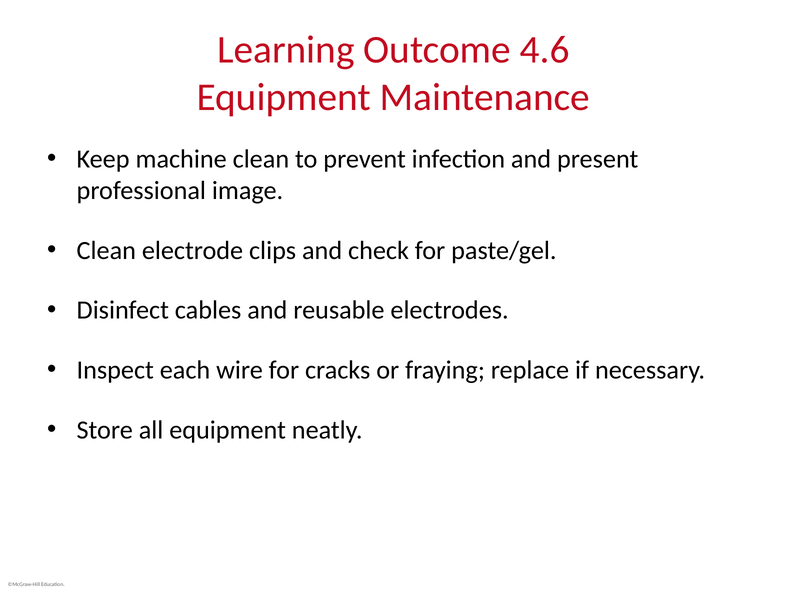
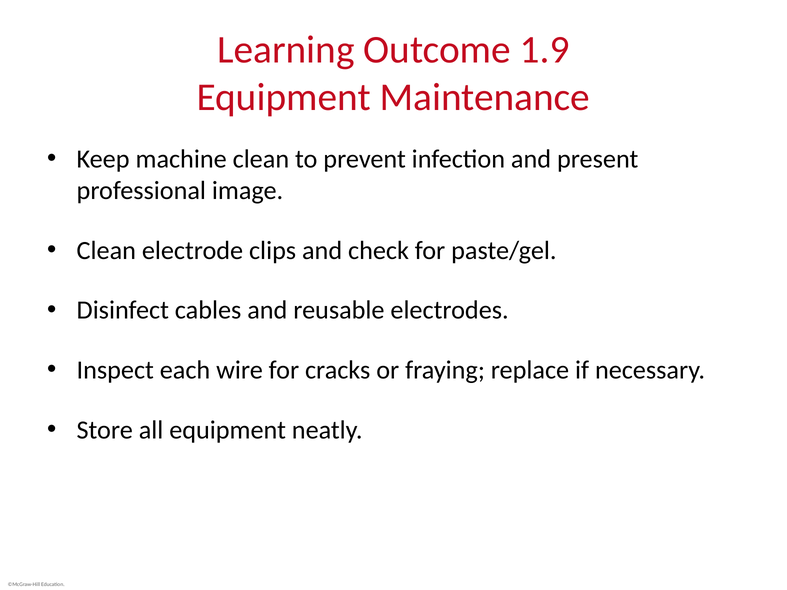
4.6: 4.6 -> 1.9 (545, 50)
